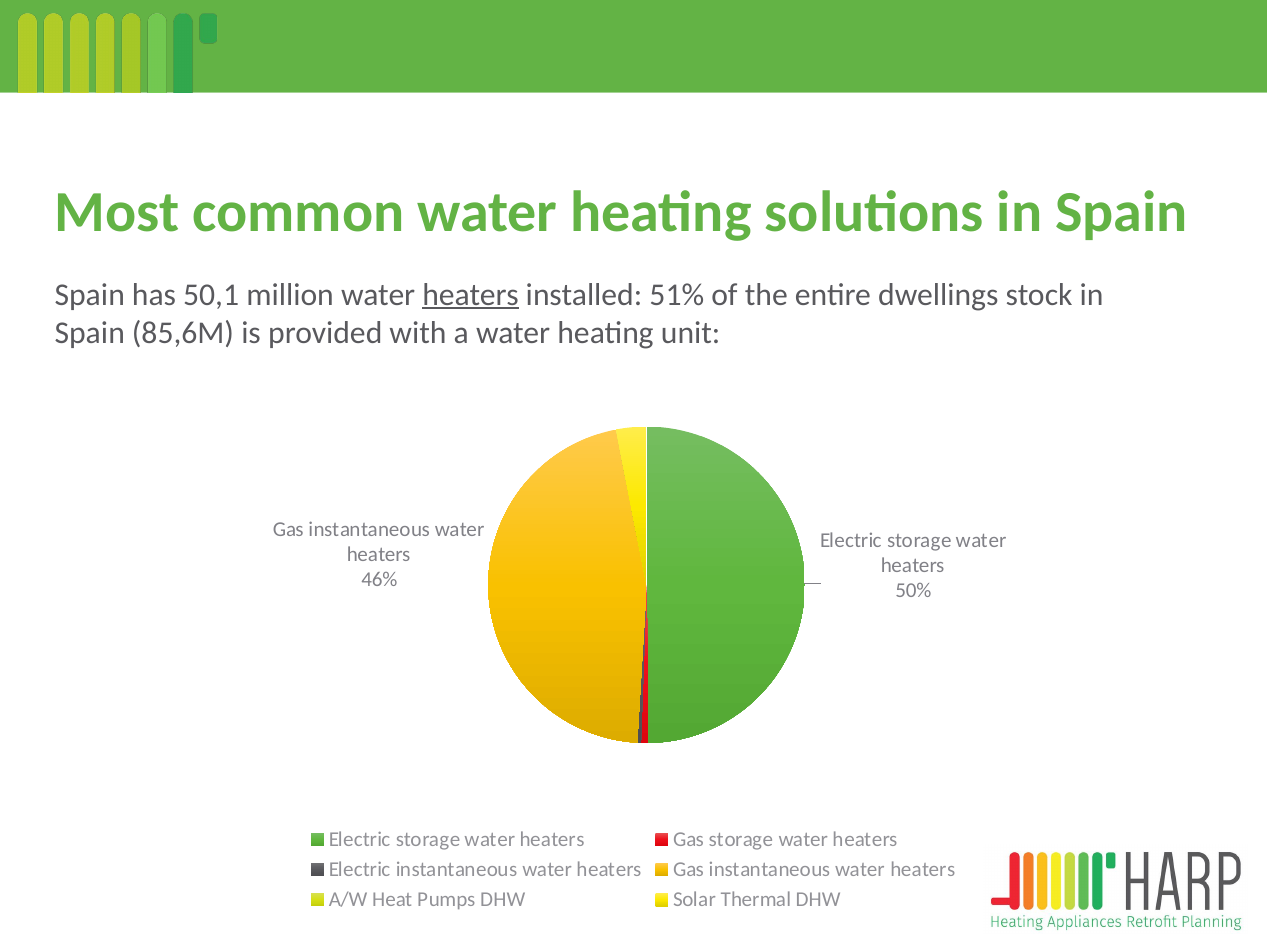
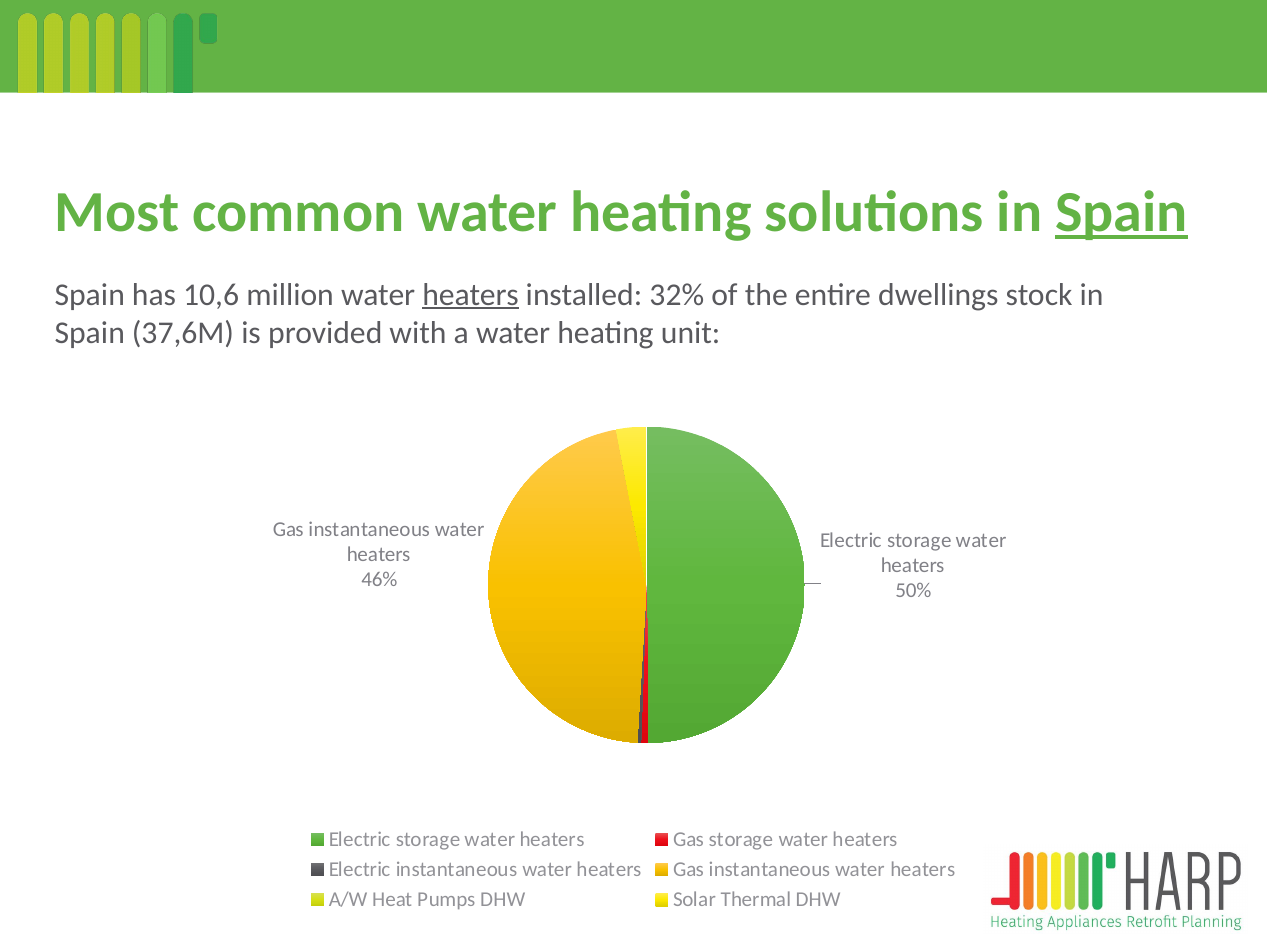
Spain underline: none -> present (1121, 212)
50,1: 50,1 -> 10,6 (211, 295)
51%: 51% -> 32% (677, 295)
85,6M: 85,6M -> 37,6M (183, 333)
